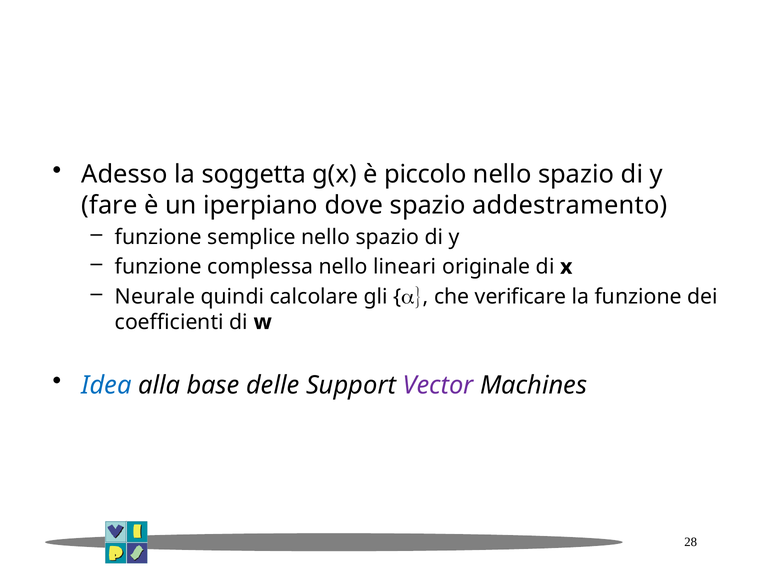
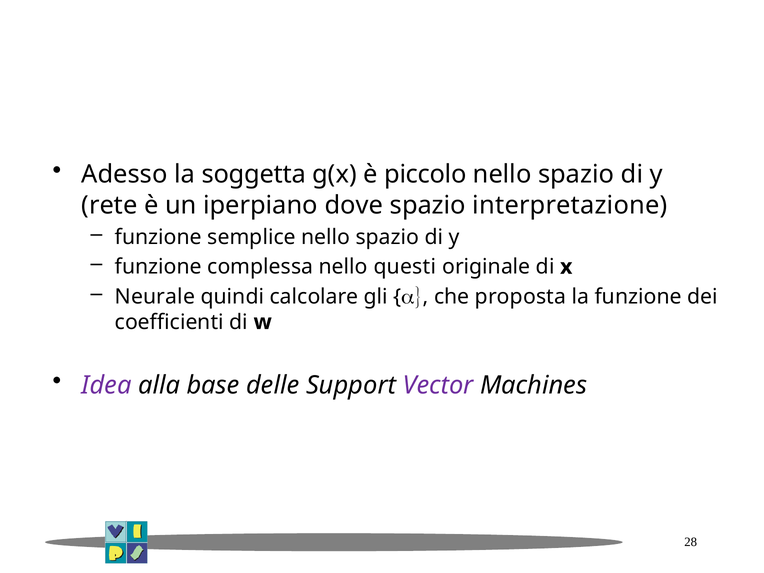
fare: fare -> rete (109, 205)
addestramento: addestramento -> interpretazione (570, 205)
lineari: lineari -> questi (405, 267)
verificare: verificare -> proposta (520, 297)
Idea colour: blue -> purple (106, 385)
